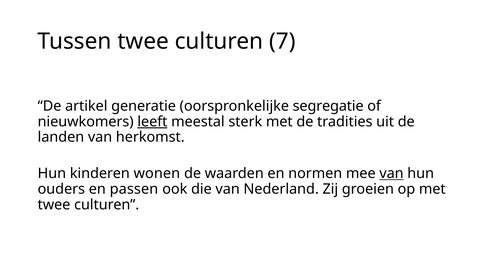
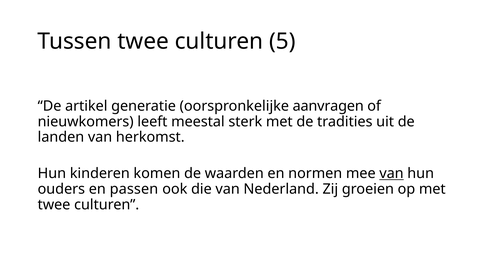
7: 7 -> 5 (282, 41)
segregatie: segregatie -> aanvragen (328, 106)
leeft underline: present -> none (152, 122)
wonen: wonen -> komen (157, 173)
